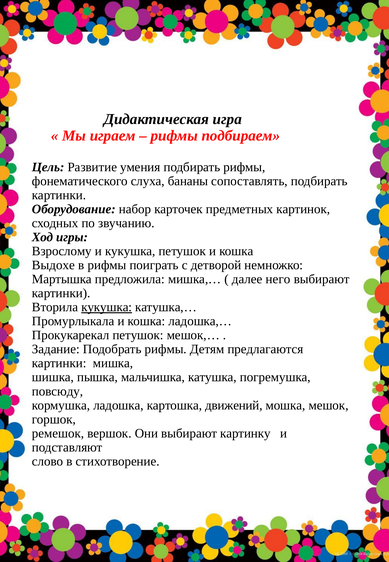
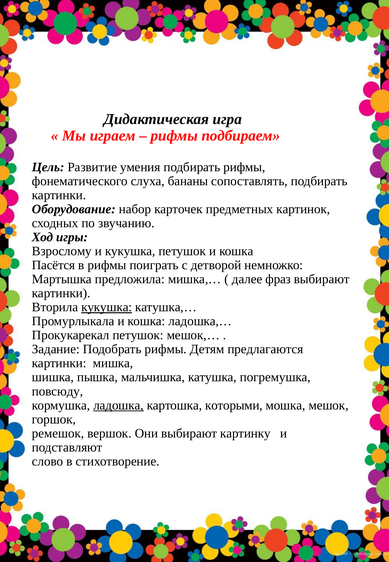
Выдохе: Выдохе -> Пасётся (54, 265)
него: него -> фраз (278, 279)
ладошка underline: none -> present (118, 405)
движений: движений -> которыми (234, 405)
